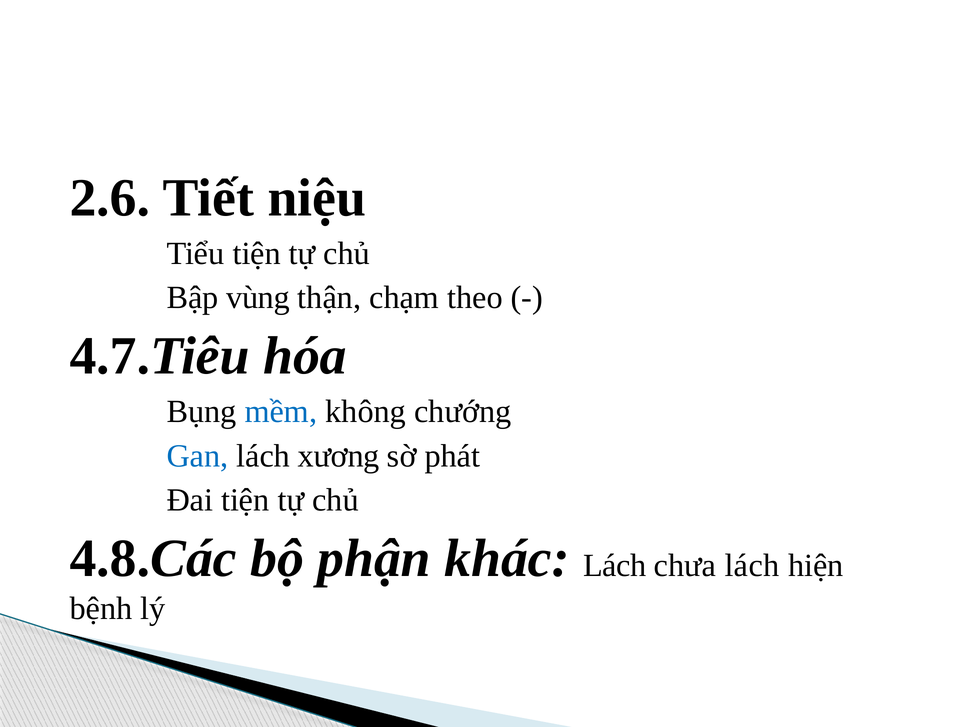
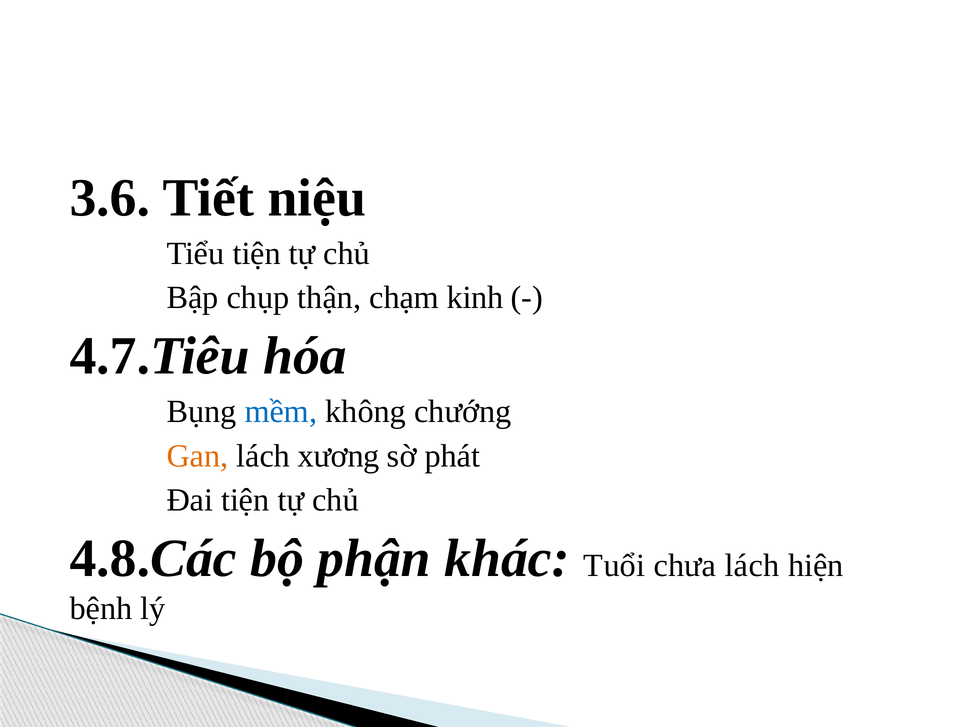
2.6: 2.6 -> 3.6 (110, 198)
vùng: vùng -> chụp (258, 297)
theo: theo -> kinh (475, 297)
Gan colour: blue -> orange (197, 456)
khác Lách: Lách -> Tuổi (614, 565)
